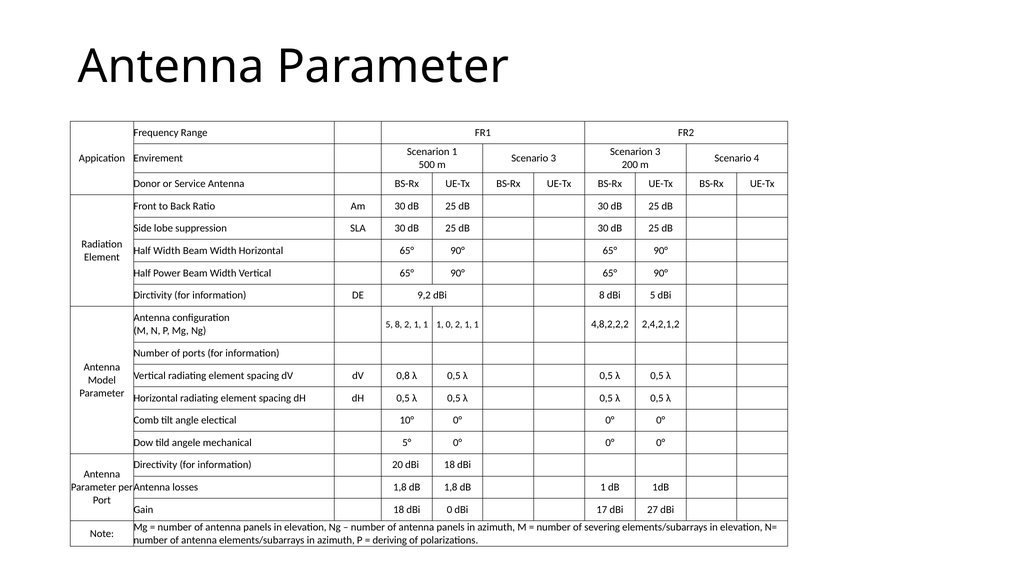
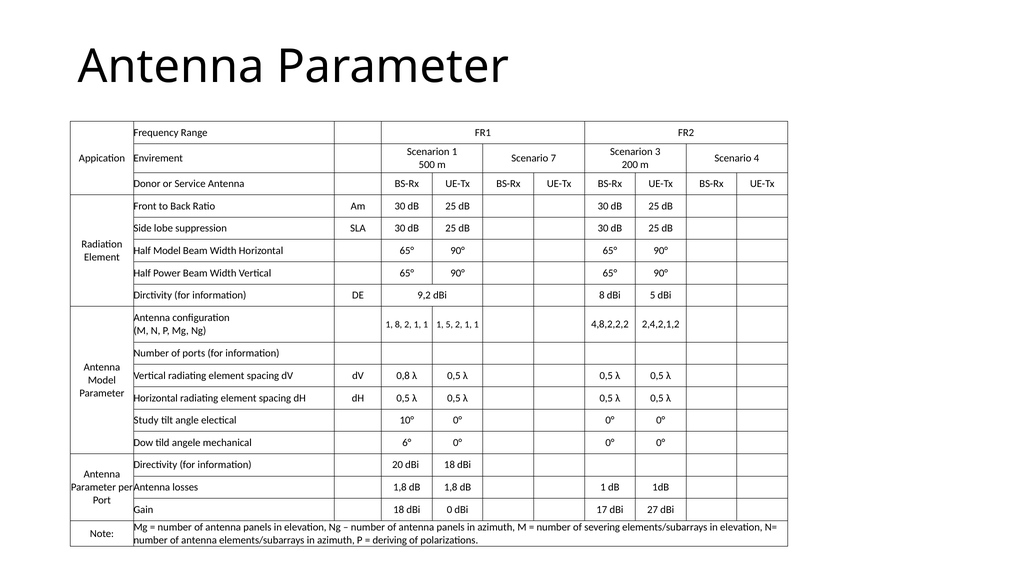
Scenario 3: 3 -> 7 (553, 158)
Half Width: Width -> Model (167, 251)
5: 5 -> 1 (389, 325)
1 0: 0 -> 5 (449, 325)
Comb: Comb -> Study (146, 421)
5°: 5° -> 6° (407, 443)
